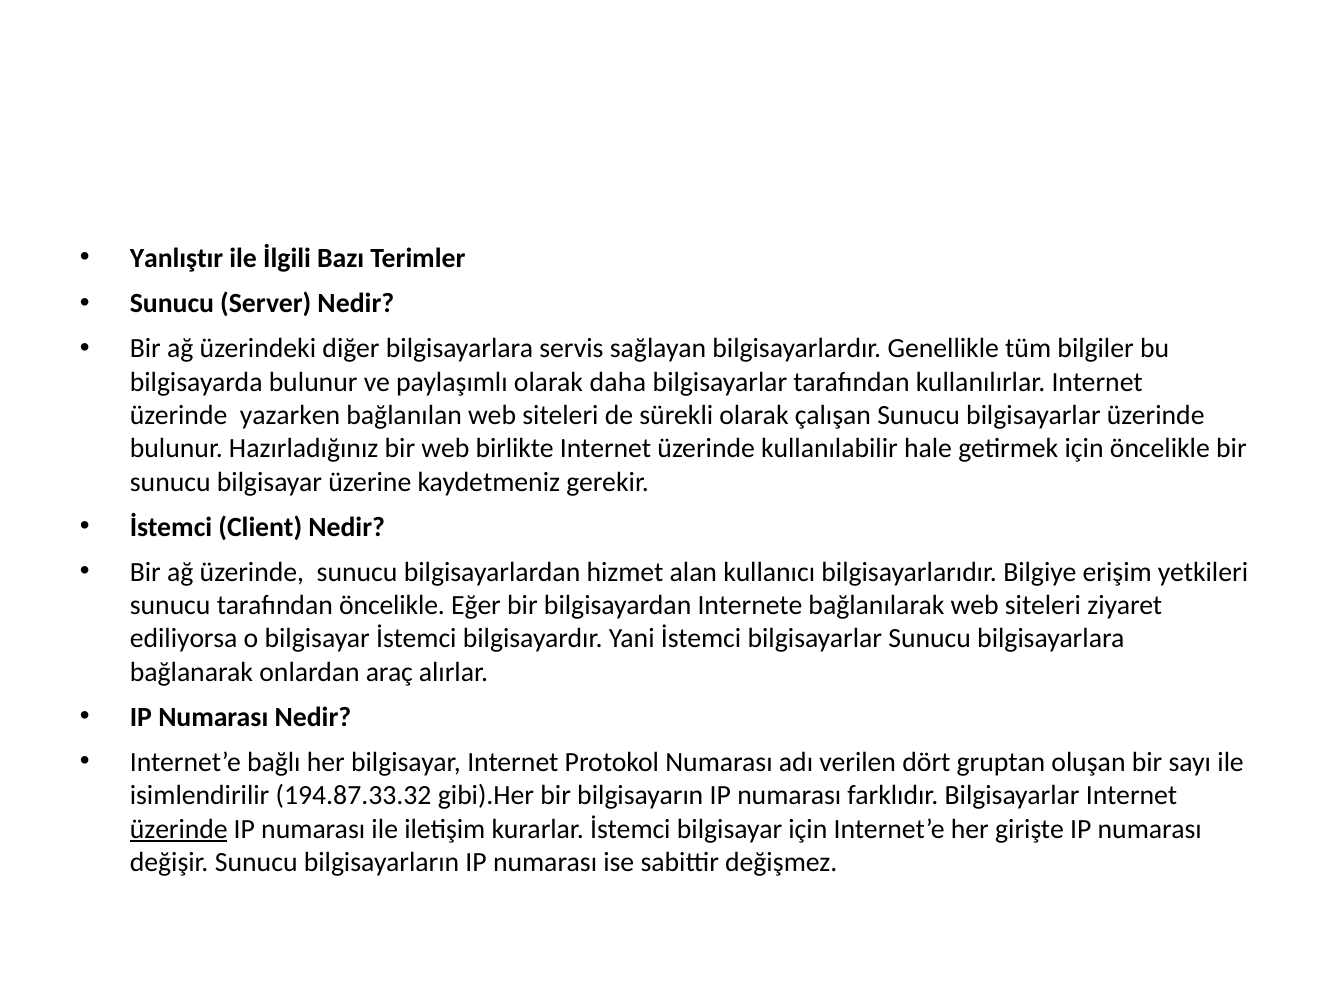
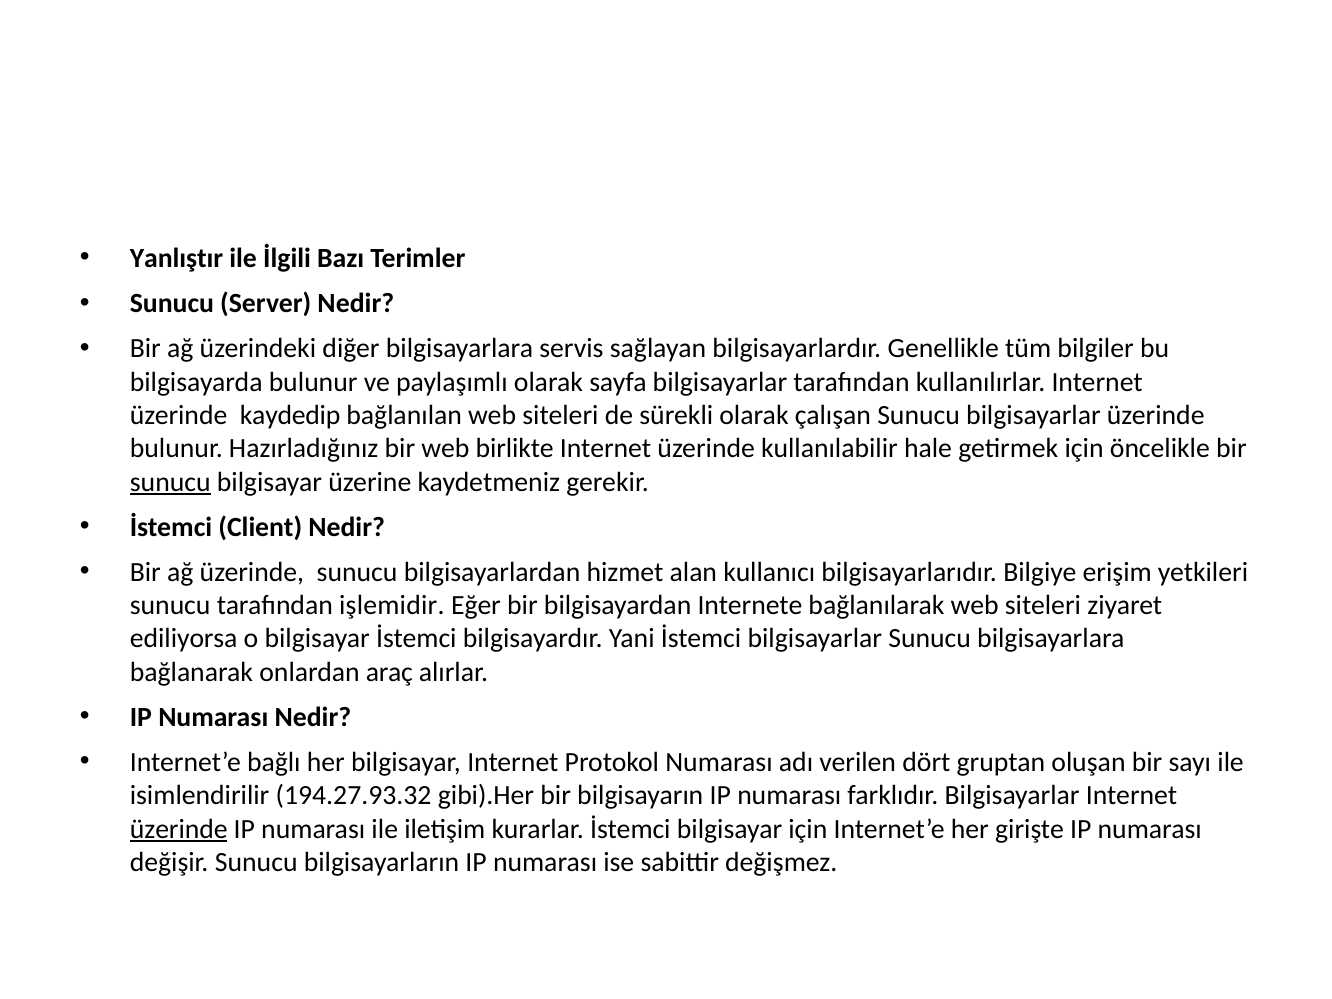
daha: daha -> sayfa (618, 382)
yazarken: yazarken -> kaydedip (290, 415)
sunucu underline: none -> present (170, 482)
tarafından öncelikle: öncelikle -> işlemidir (392, 605)
194.87.33.32: 194.87.33.32 -> 194.27.93.32 (354, 796)
